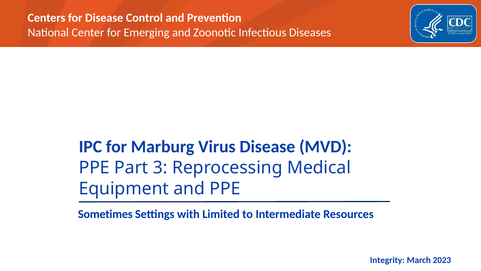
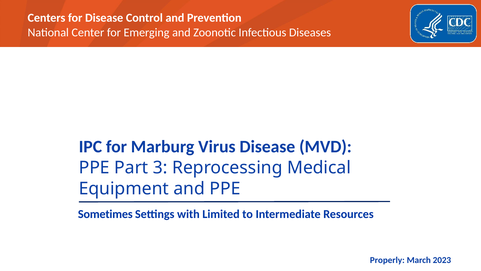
Integrity: Integrity -> Properly (387, 260)
